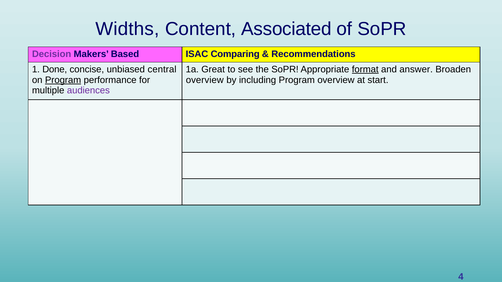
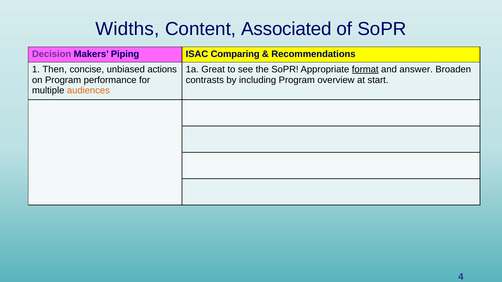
Based: Based -> Piping (125, 54)
Done: Done -> Then (55, 69)
central: central -> actions (162, 69)
Program underline: present -> none (63, 80)
overview: overview -> contrasts (205, 80)
audiences colour: purple -> orange (88, 91)
